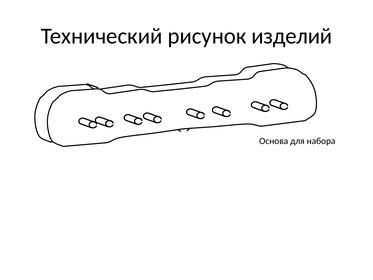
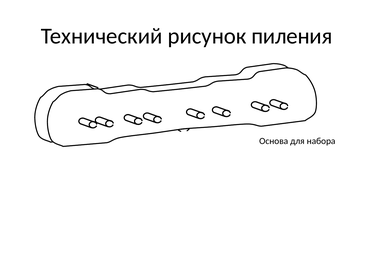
изделий: изделий -> пиления (292, 36)
